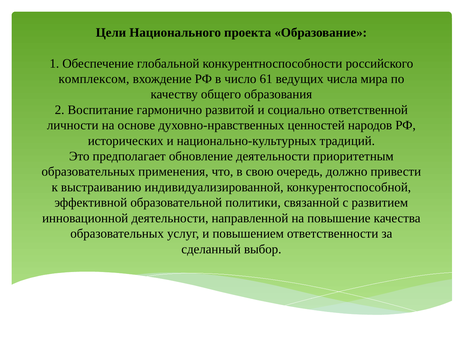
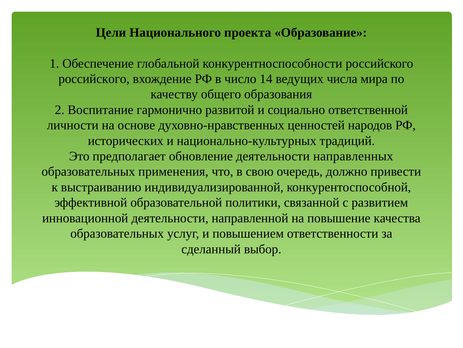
комплексом: комплексом -> российского (94, 79)
61: 61 -> 14 (266, 79)
приоритетным: приоритетным -> направленных (353, 156)
